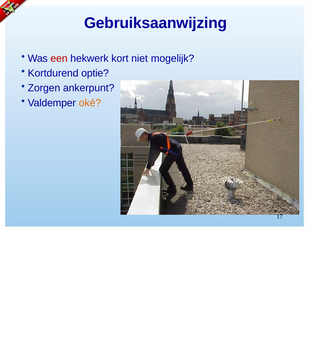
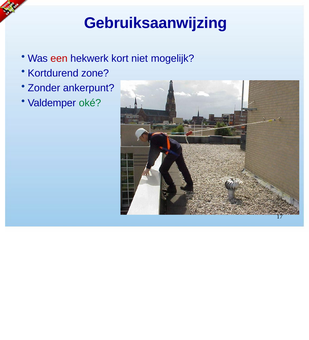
optie: optie -> zone (95, 73)
Zorgen: Zorgen -> Zonder (44, 88)
oké colour: orange -> green (90, 103)
